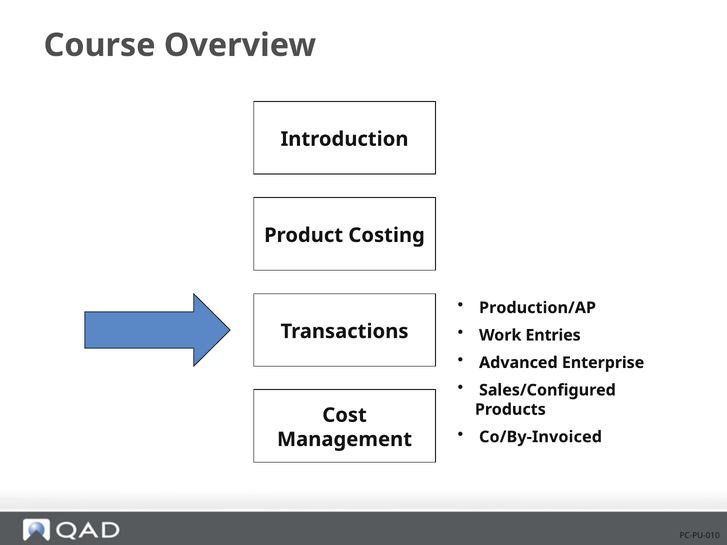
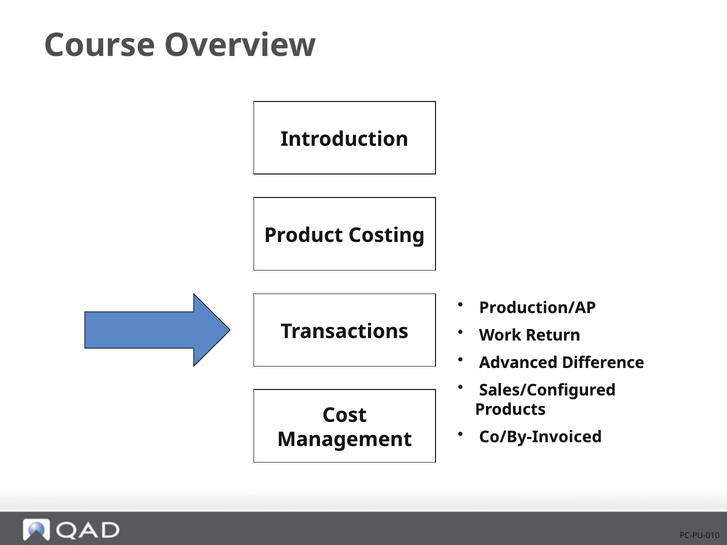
Entries: Entries -> Return (553, 335)
Enterprise: Enterprise -> Difference (603, 363)
